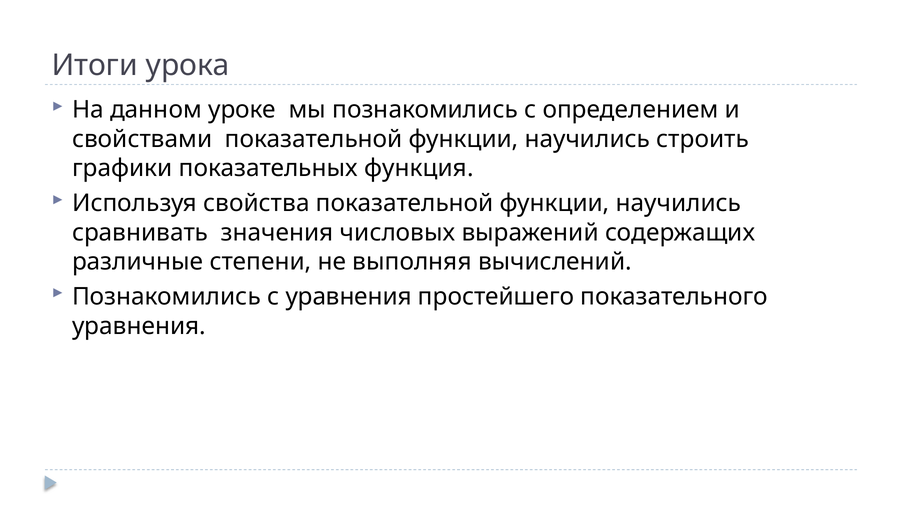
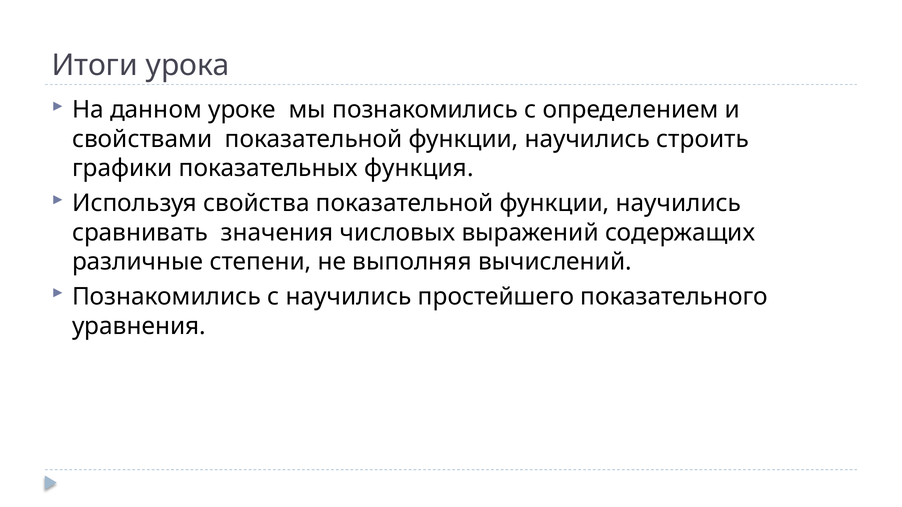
с уравнения: уравнения -> научились (348, 297)
